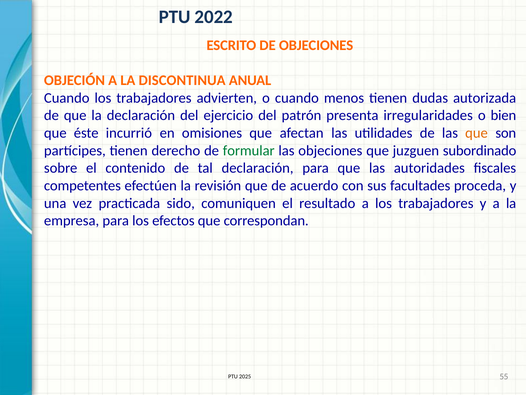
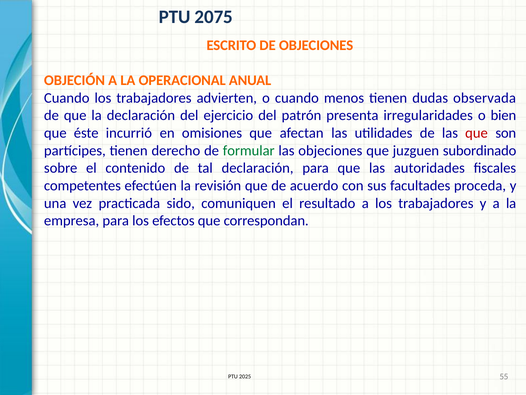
2022: 2022 -> 2075 (214, 17)
DISCONTINUA: DISCONTINUA -> OPERACIONAL (182, 80)
autorizada: autorizada -> observada (485, 98)
que colour: orange -> red (476, 133)
